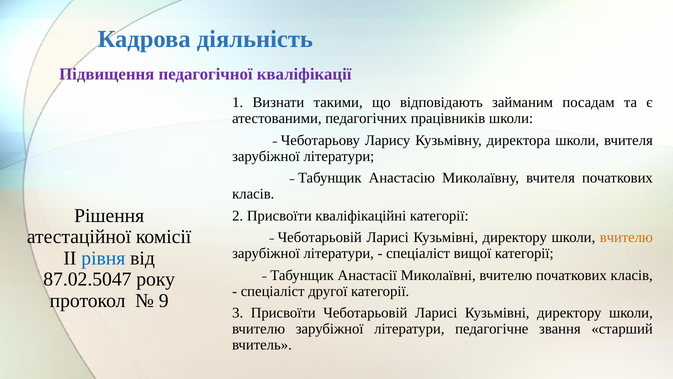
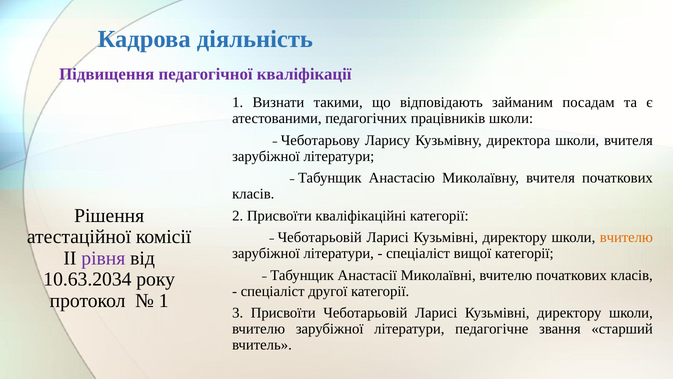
рівня colour: blue -> purple (103, 258)
87.02.5047: 87.02.5047 -> 10.63.2034 (87, 279)
9: 9 -> 1 (164, 300)
